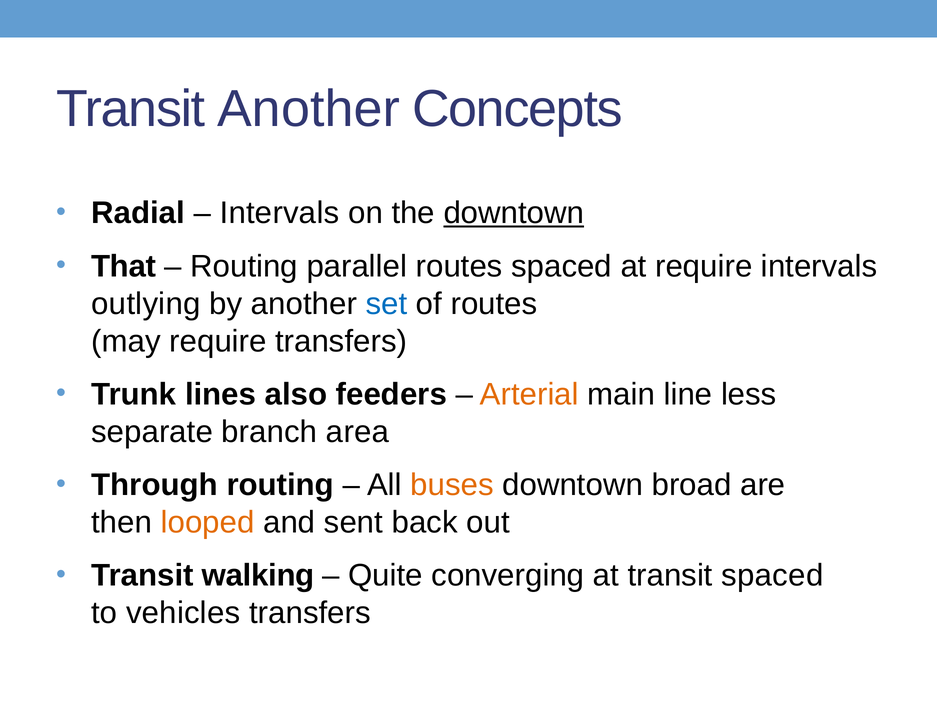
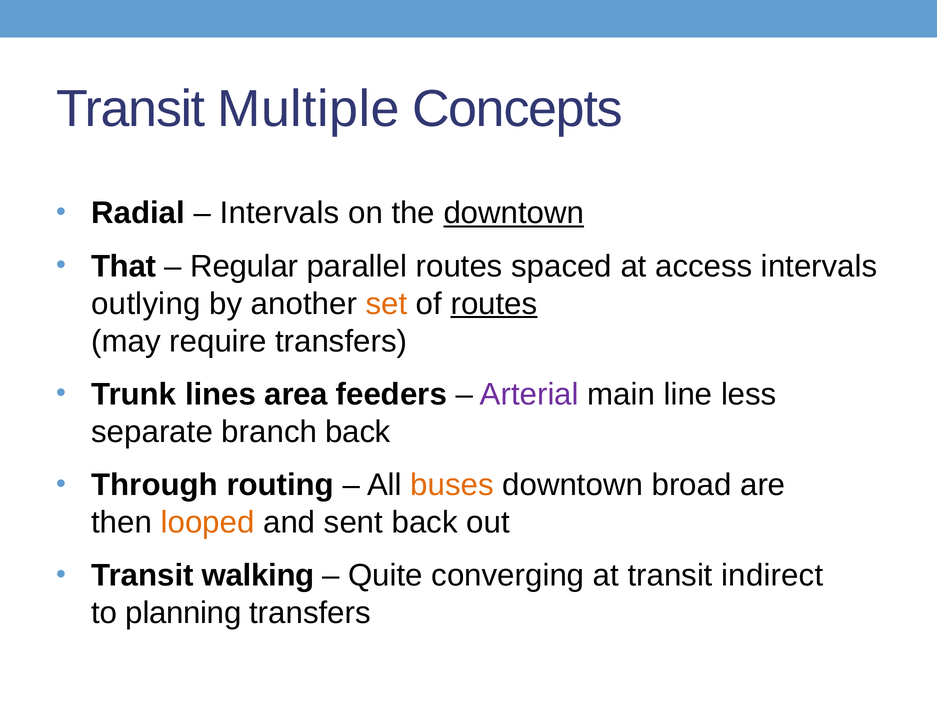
Transit Another: Another -> Multiple (308, 109)
Routing: Routing -> Regular (244, 266)
at require: require -> access (704, 266)
set colour: blue -> orange (386, 304)
routes underline: none -> present (494, 304)
also: also -> area (296, 394)
Arterial colour: orange -> purple (529, 394)
branch area: area -> back (358, 432)
transit spaced: spaced -> indirect (772, 575)
vehicles: vehicles -> planning (183, 613)
